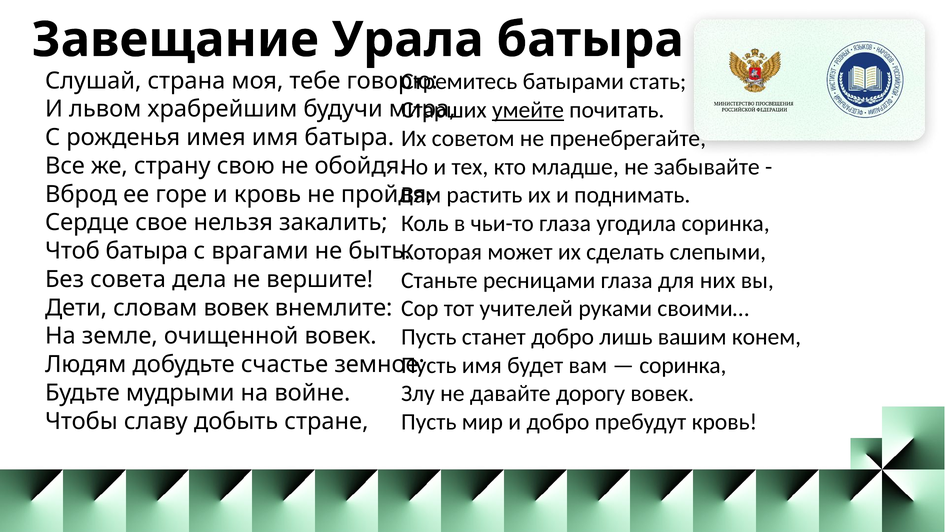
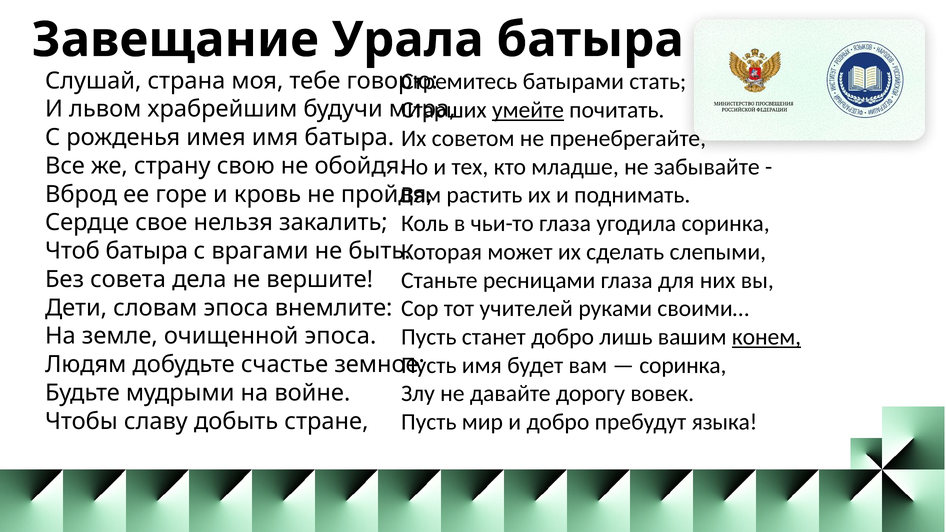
словам вовек: вовек -> эпоса (236, 308)
конем underline: none -> present (766, 337)
очищенной вовек: вовек -> эпоса (340, 336)
пребудут кровь: кровь -> языка (725, 422)
